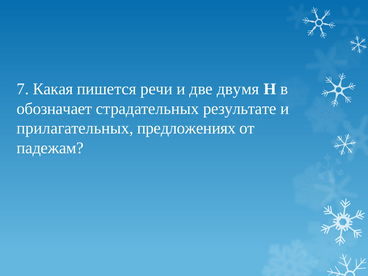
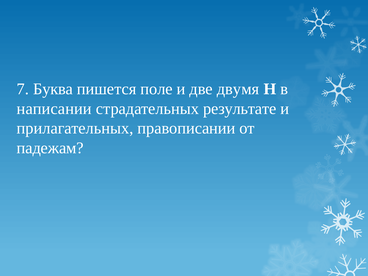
Какая: Какая -> Буква (53, 89)
речи: речи -> поле (157, 89)
обозначает: обозначает -> написании (54, 109)
предложениях: предложениях -> правописании (186, 128)
